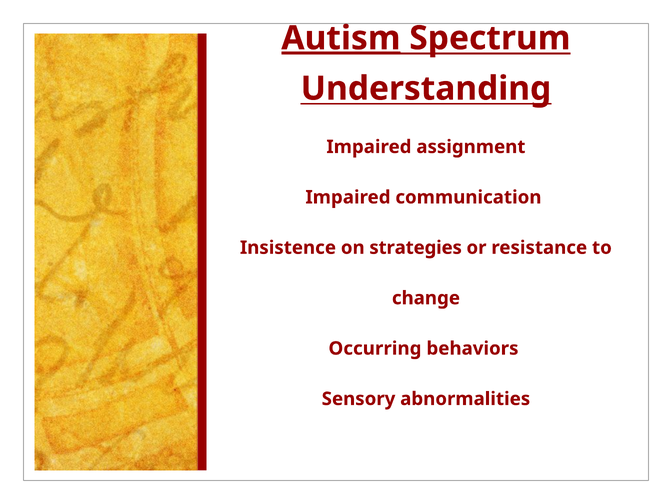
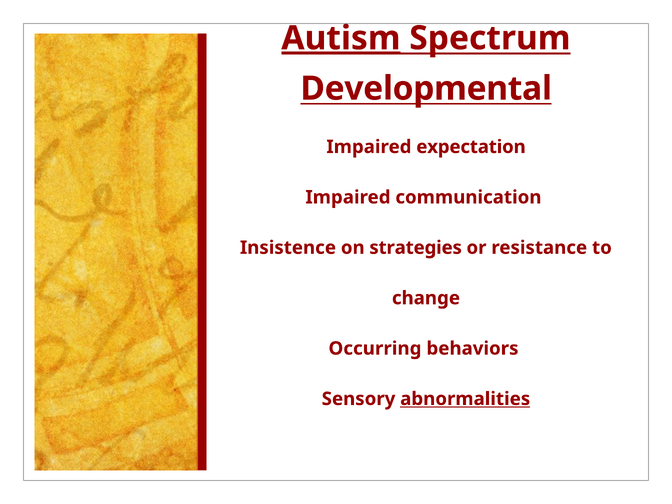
Understanding: Understanding -> Developmental (426, 89)
assignment: assignment -> expectation (471, 147)
abnormalities underline: none -> present (465, 399)
